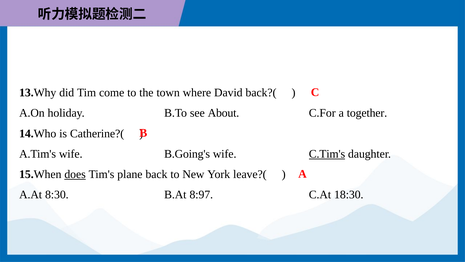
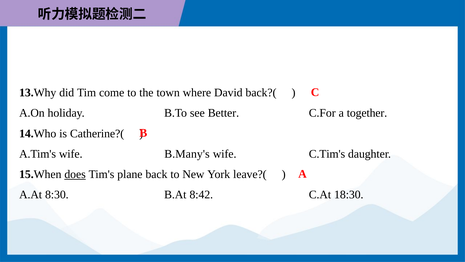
About: About -> Better (223, 113)
B.Going's: B.Going's -> B.Many's (187, 154)
C.Tim's underline: present -> none (327, 154)
8:97: 8:97 -> 8:42 (201, 194)
